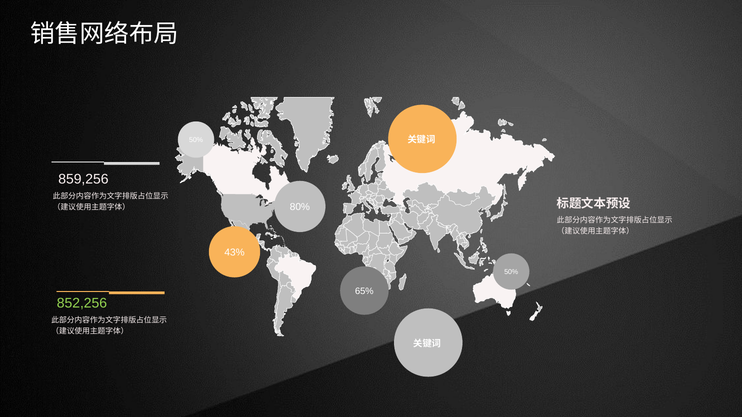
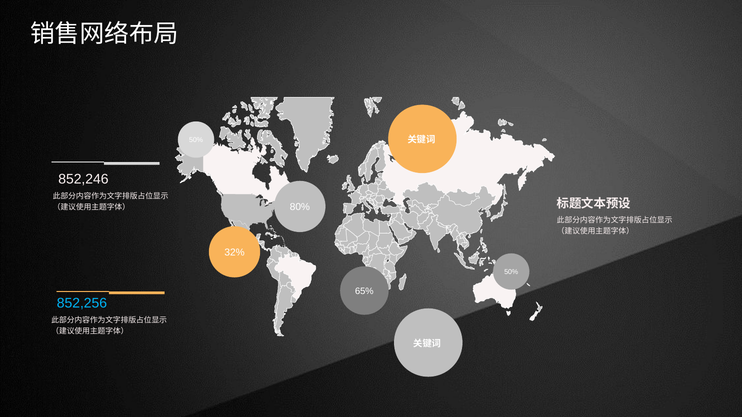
859,256: 859,256 -> 852,246 (83, 179)
43%: 43% -> 32% (235, 253)
852,256 colour: light green -> light blue (82, 304)
